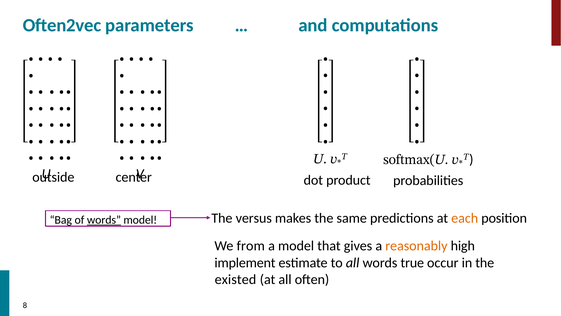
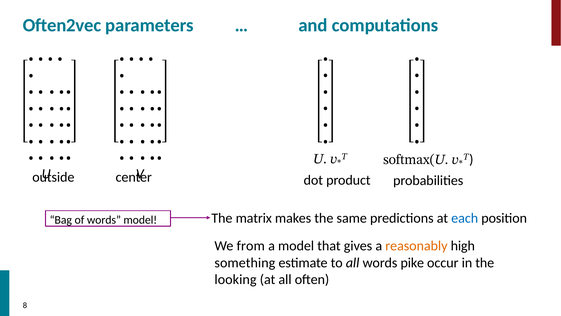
versus: versus -> matrix (254, 218)
each colour: orange -> blue (465, 218)
words underline: present -> none (104, 220)
implement: implement -> something (245, 262)
true: true -> pike (412, 262)
existed: existed -> looking (236, 279)
